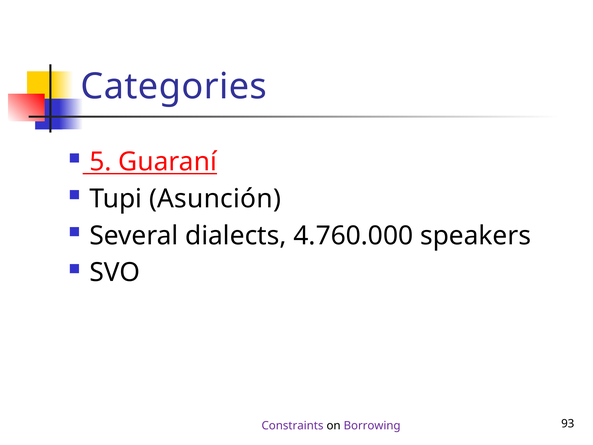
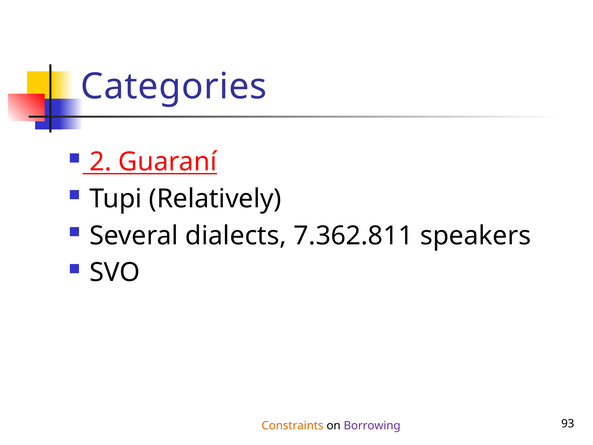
5: 5 -> 2 (100, 162)
Asunción: Asunción -> Relatively (215, 199)
4.760.000: 4.760.000 -> 7.362.811 (353, 236)
Constraints colour: purple -> orange (293, 425)
